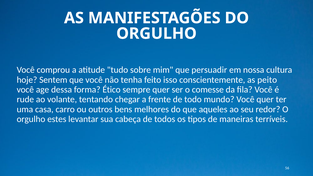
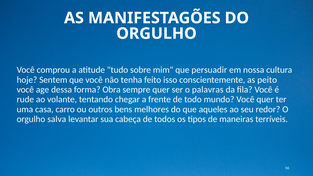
Ético: Ético -> Obra (112, 90)
comesse: comesse -> palavras (208, 90)
estes: estes -> salva (57, 119)
